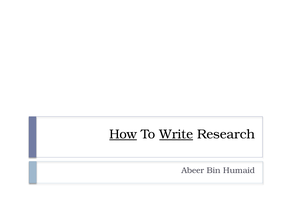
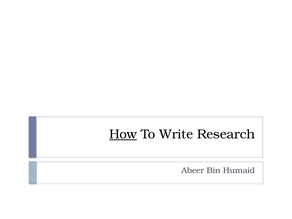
Write underline: present -> none (176, 134)
